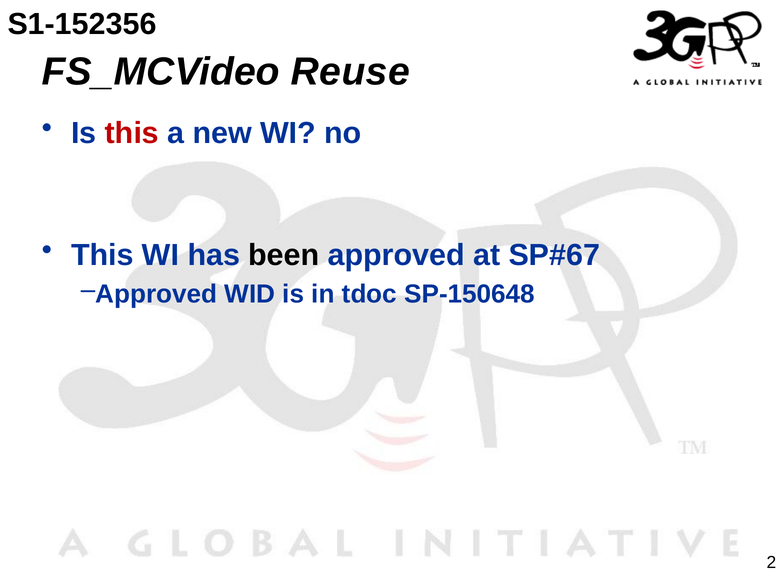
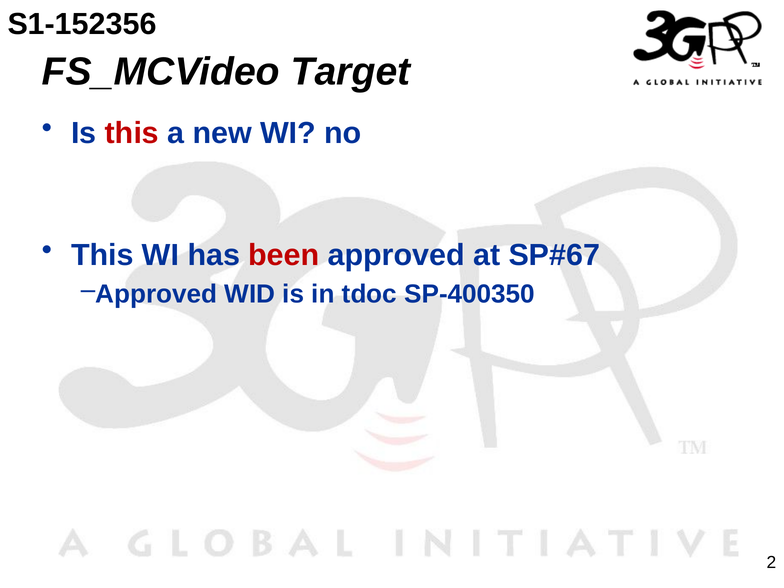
Reuse: Reuse -> Target (351, 72)
been colour: black -> red (284, 255)
SP-150648: SP-150648 -> SP-400350 (470, 294)
